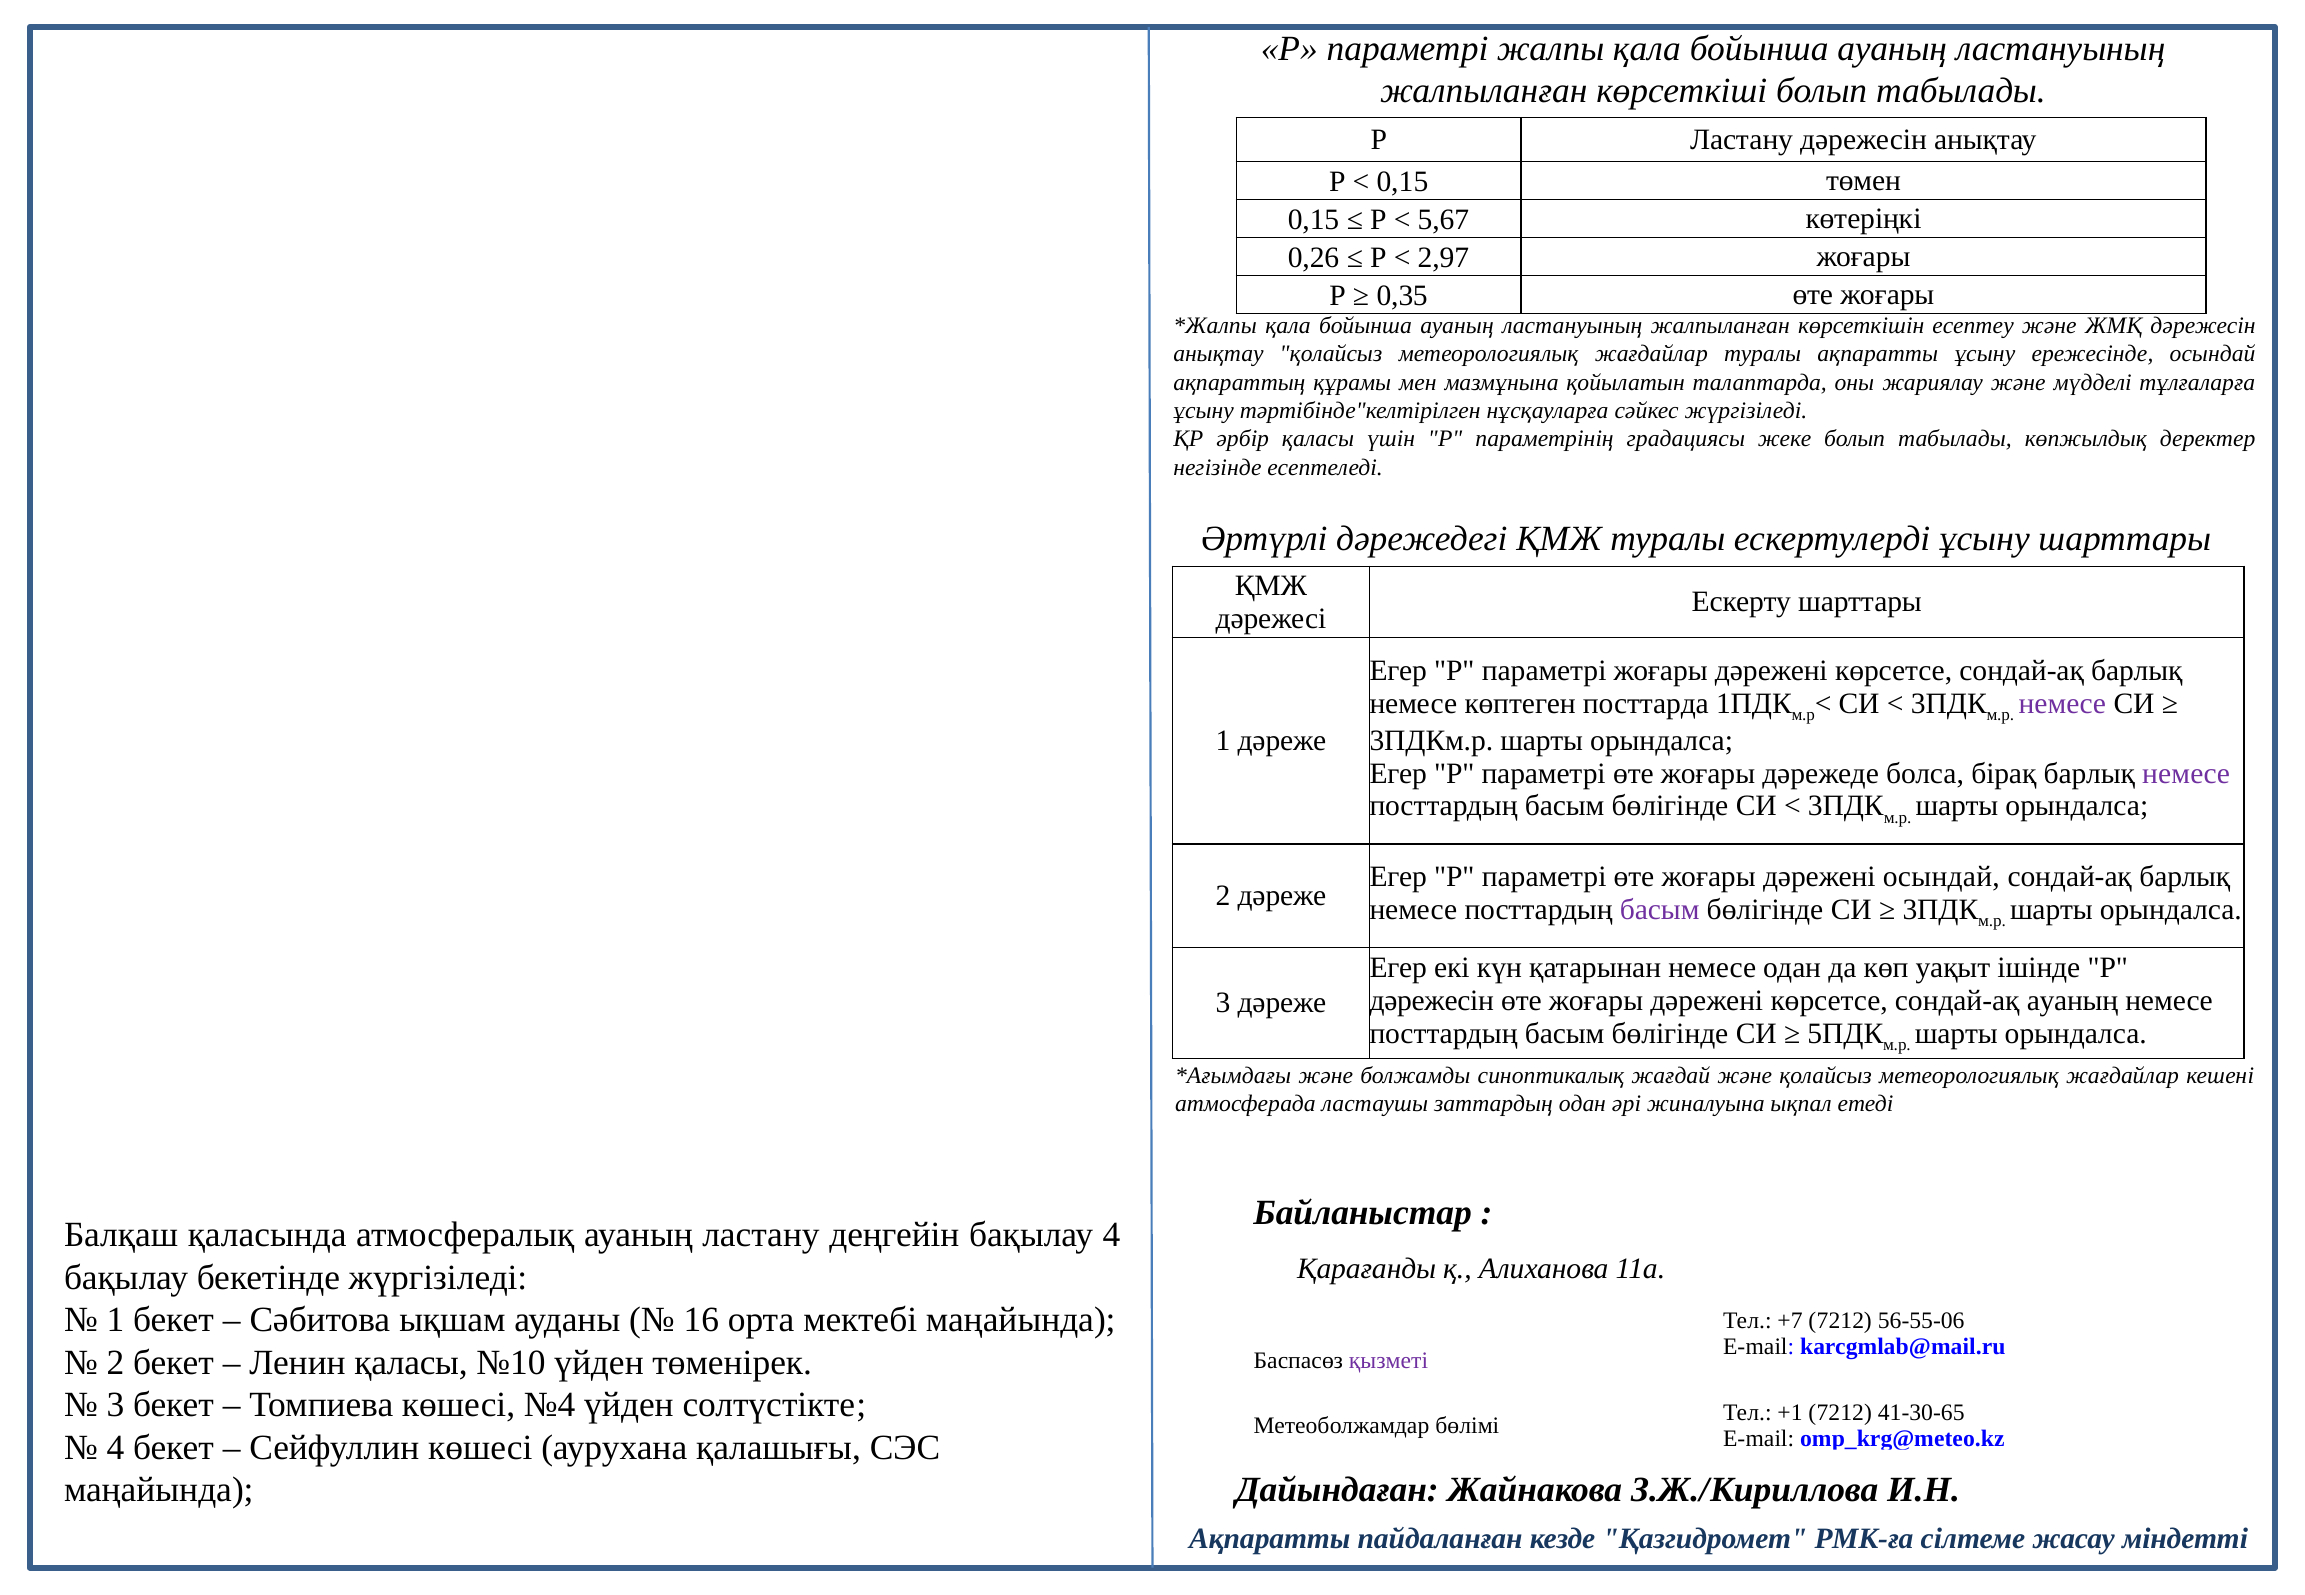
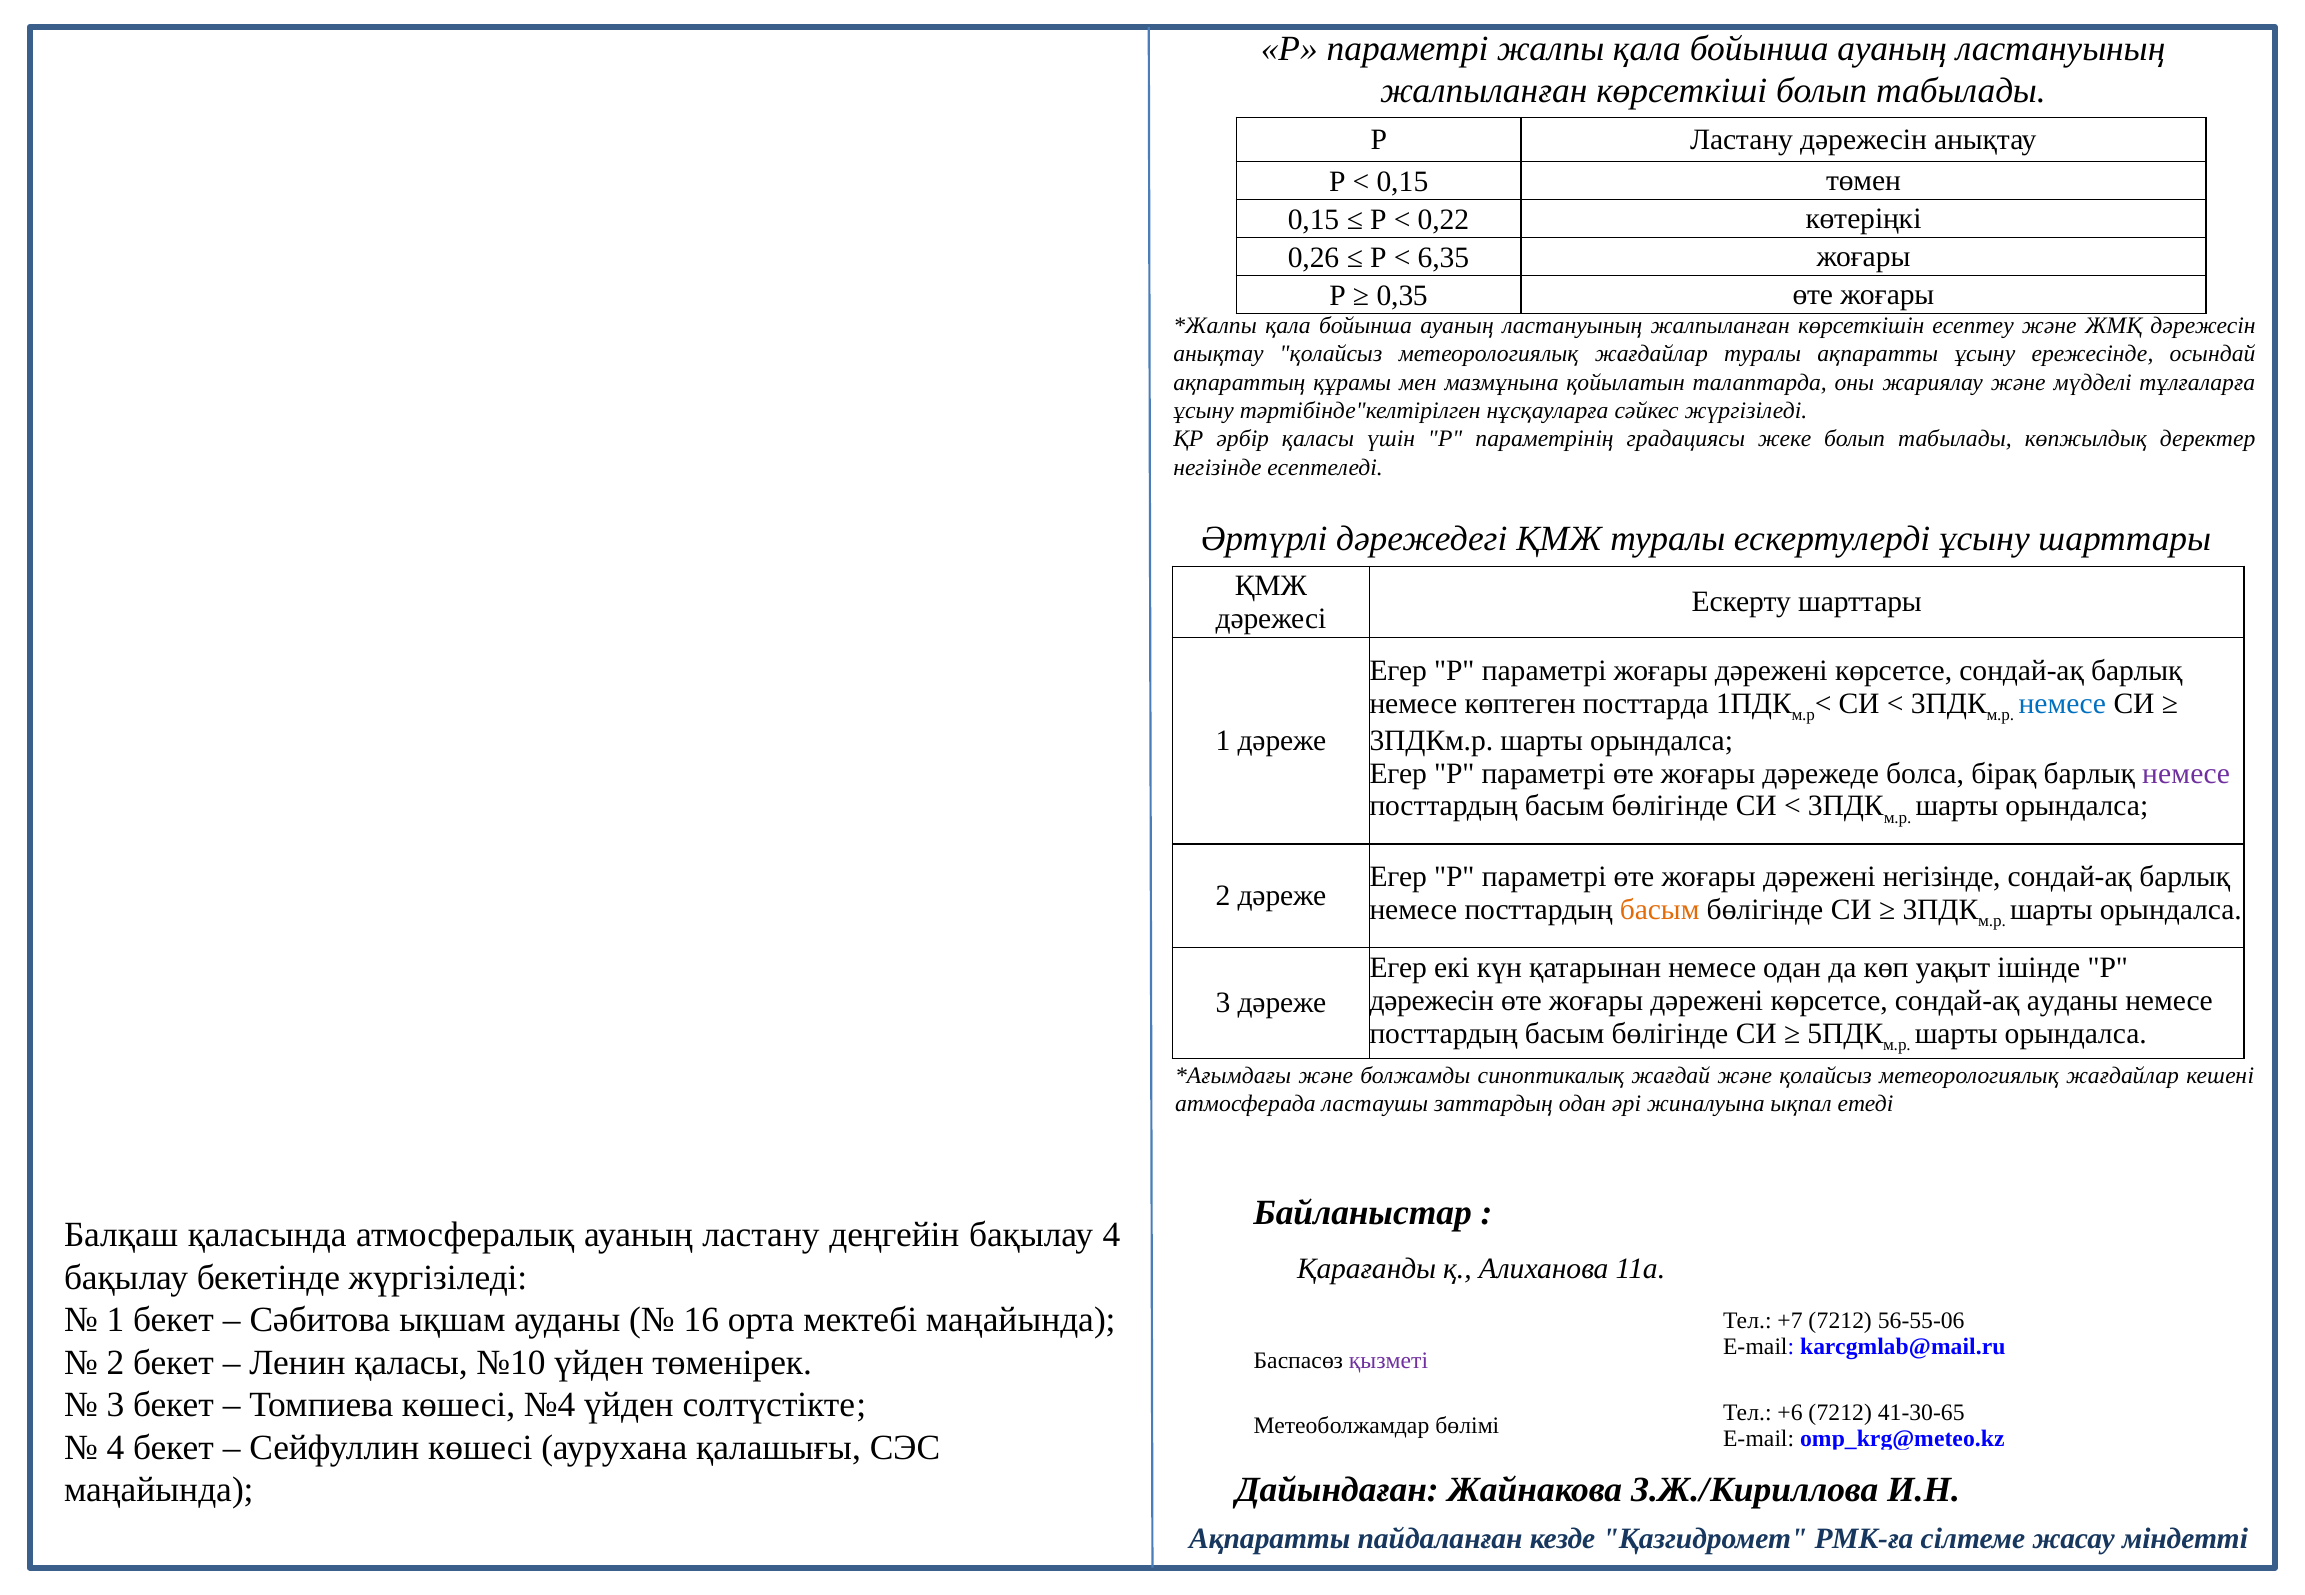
5,67: 5,67 -> 0,22 (1443, 220)
2,97: 2,97 -> 6,35 (1443, 258)
немесе colour: purple -> blue (2062, 704)
дәрежені осындай: осындай -> негізінде (1942, 877)
басым colour: purple -> orange (1660, 910)
сондай-ақ ауаның: ауаның -> ауданы (2072, 1001)
+1: +1 -> +6 (1790, 1414)
